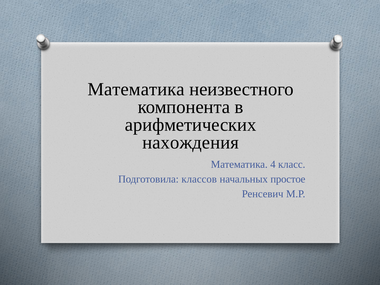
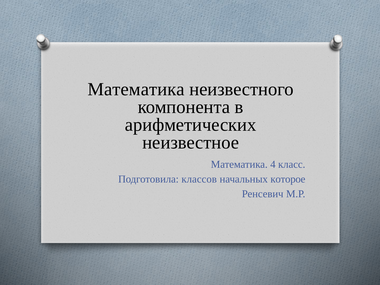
нахождения: нахождения -> неизвестное (191, 143)
простое: простое -> которое (288, 179)
